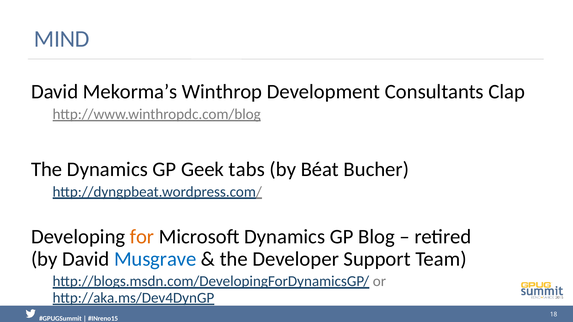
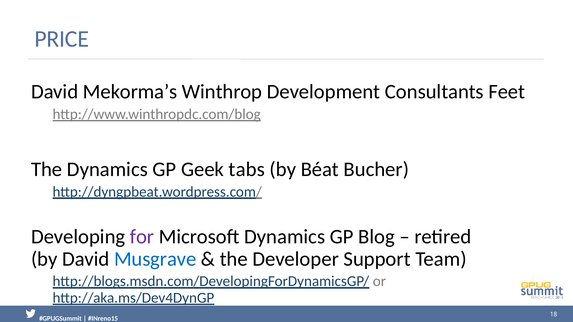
MIND: MIND -> PRICE (62, 39)
Clap: Clap -> Feet (507, 92)
for colour: orange -> purple (142, 237)
